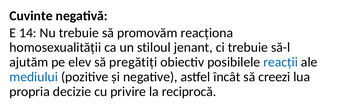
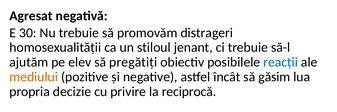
Cuvinte: Cuvinte -> Agresat (31, 16)
14: 14 -> 30 (28, 33)
reacționa: reacționa -> distrageri (207, 33)
mediului colour: blue -> orange (34, 77)
creezi: creezi -> găsim (274, 77)
